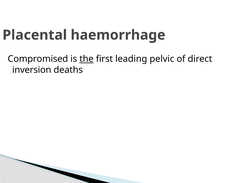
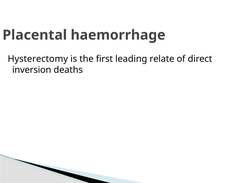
Compromised: Compromised -> Hysterectomy (38, 59)
the underline: present -> none (87, 59)
pelvic: pelvic -> relate (162, 59)
